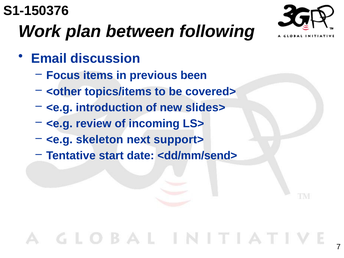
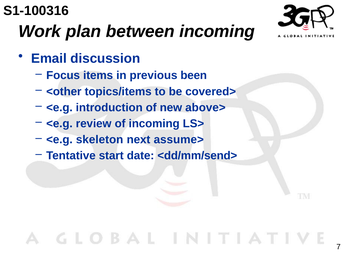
S1-150376: S1-150376 -> S1-100316 (36, 11)
between following: following -> incoming (217, 32)
slides>: slides> -> above> (205, 108)
support>: support> -> assume> (179, 140)
